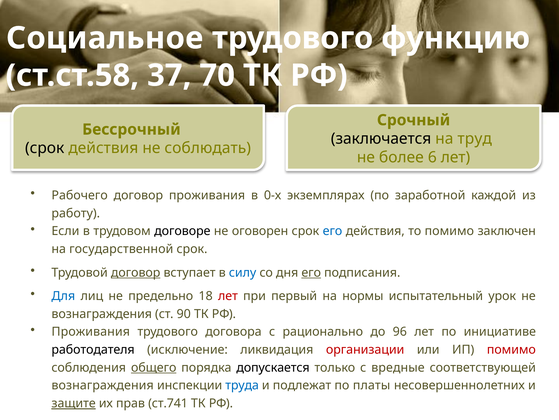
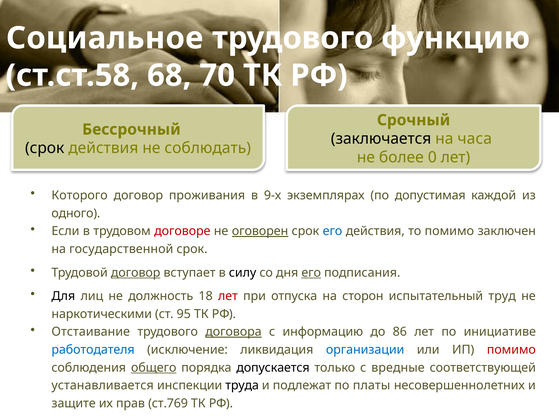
37: 37 -> 68 (169, 75)
труд: труд -> часа (475, 139)
6: 6 -> 0 (432, 157)
Рабочего: Рабочего -> Которого (80, 195)
0-х: 0-х -> 9-х (273, 195)
заработной: заработной -> допустимая (430, 195)
работу: работу -> одного (76, 213)
договоре colour: black -> red (182, 231)
оговорен underline: none -> present (260, 231)
силу colour: blue -> black (243, 272)
Для colour: blue -> black (63, 296)
предельно: предельно -> должность (161, 296)
первый: первый -> отпуска (294, 296)
нормы: нормы -> сторон (363, 296)
урок: урок -> труд (502, 296)
вознаграждения: вознаграждения -> наркотическими (102, 313)
90: 90 -> 95 (184, 313)
Проживания: Проживания -> Отстаивание (91, 331)
договора underline: none -> present (233, 331)
рационально: рационально -> информацию (323, 331)
96: 96 -> 86 (400, 331)
работодателя colour: black -> blue (93, 349)
организации colour: red -> blue (365, 349)
вознаграждения: вознаграждения -> устанавливается (103, 385)
труда colour: blue -> black (242, 385)
защите underline: present -> none (74, 403)
ст.741: ст.741 -> ст.769 (168, 403)
